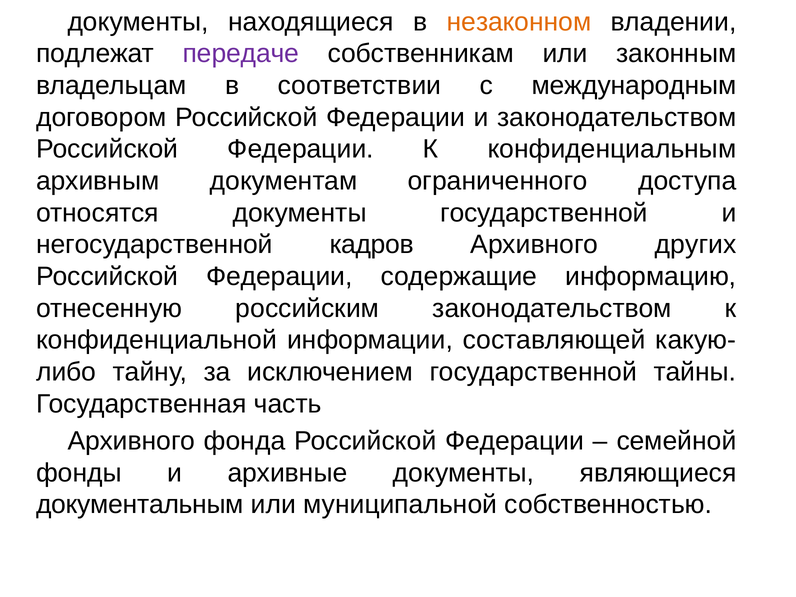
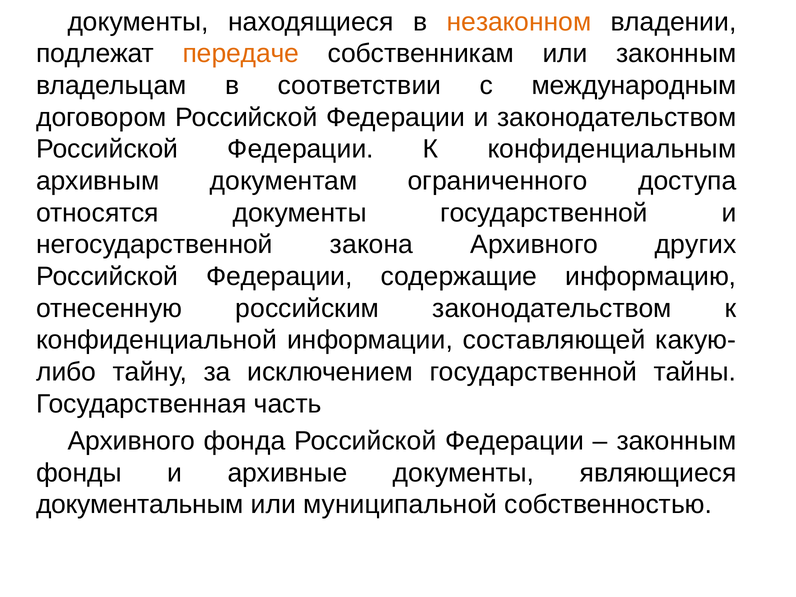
передаче colour: purple -> orange (241, 54)
кадров: кадров -> закона (372, 245)
семейной: семейной -> законным (676, 441)
